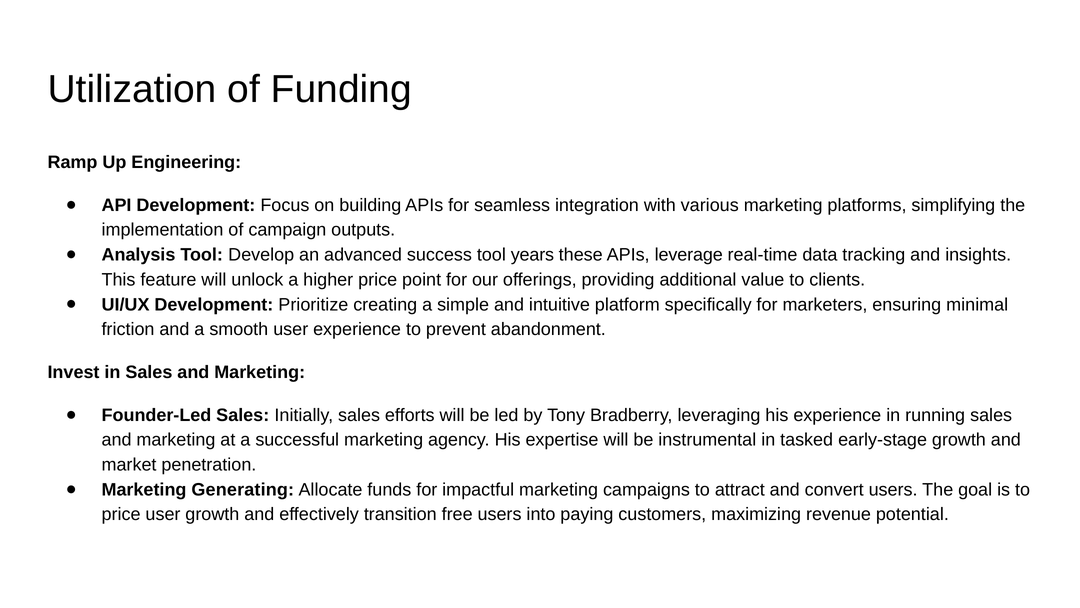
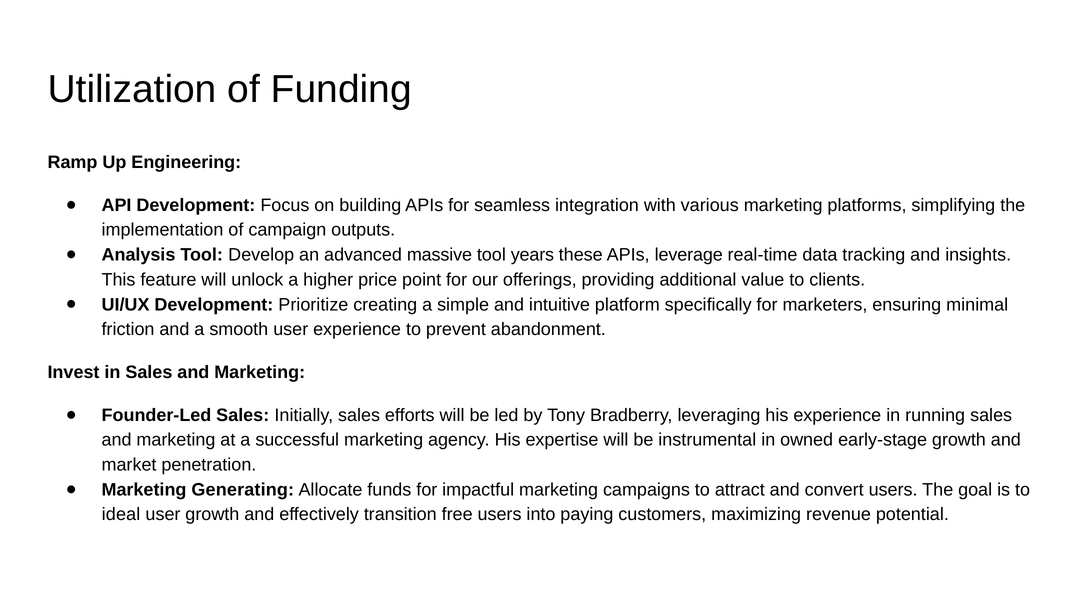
success: success -> massive (439, 255)
tasked: tasked -> owned (807, 440)
price: price -> ideal (121, 514)
